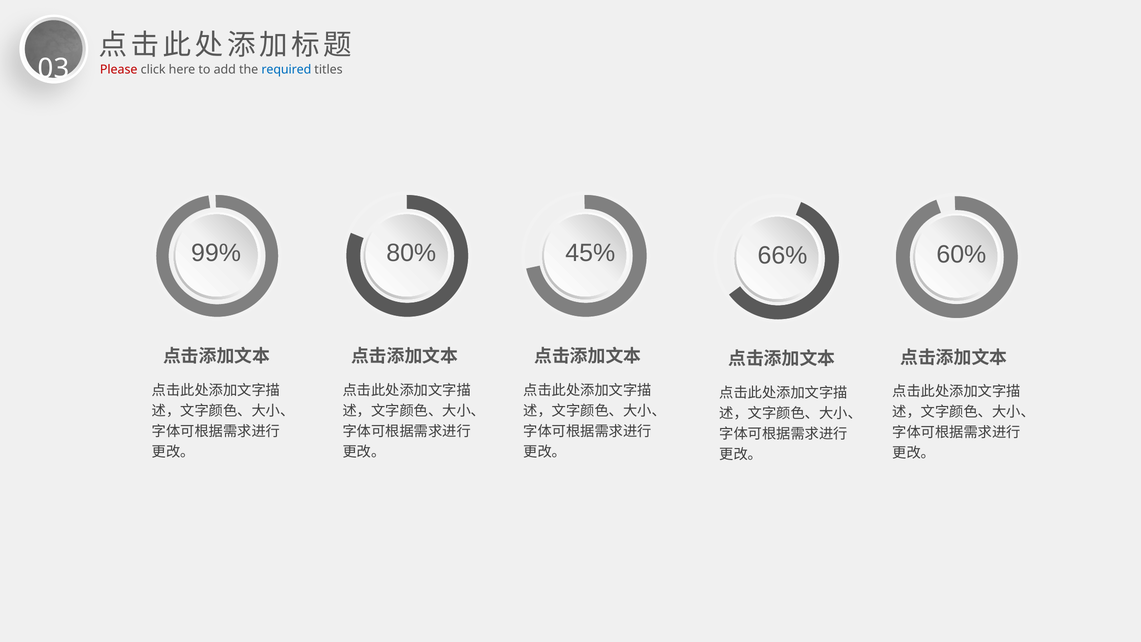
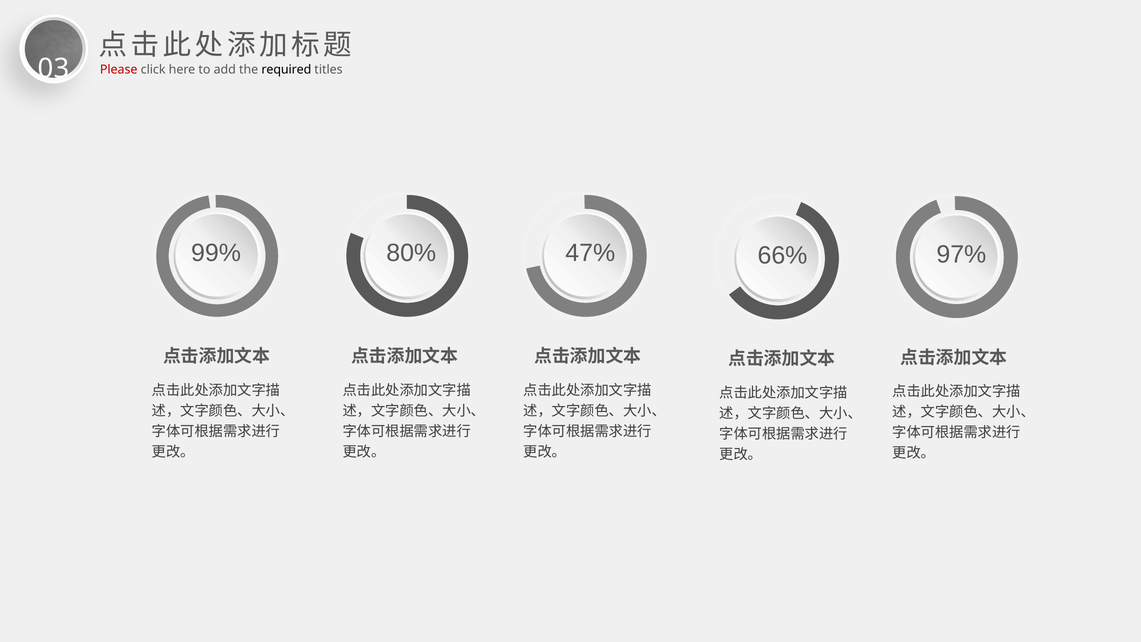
required colour: blue -> black (286, 70)
45%: 45% -> 47% (590, 253)
60%: 60% -> 97% (961, 254)
